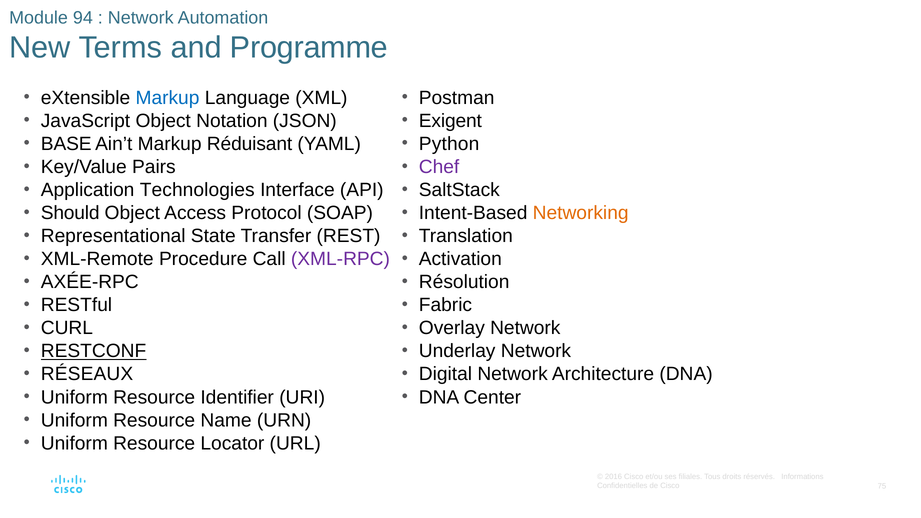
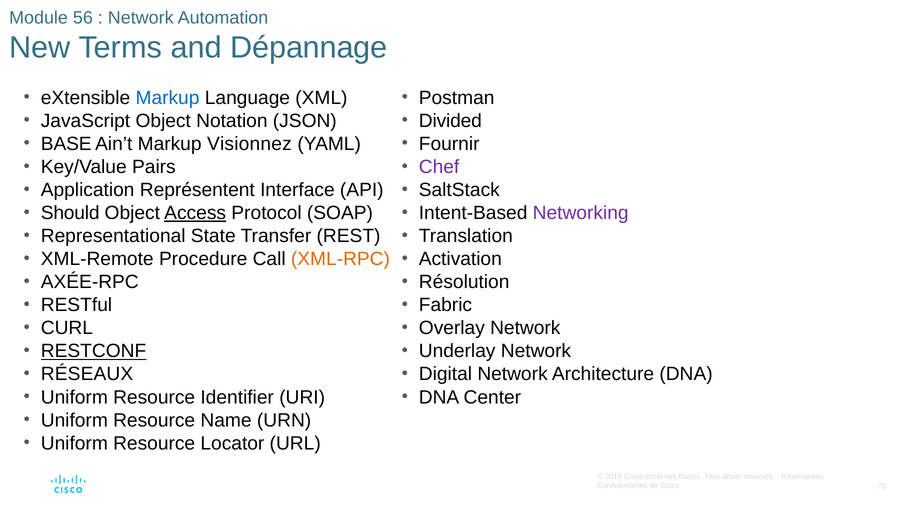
94: 94 -> 56 (83, 18)
Programme: Programme -> Dépannage (309, 48)
Exigent: Exigent -> Divided (450, 121)
Réduisant: Réduisant -> Visionnez (249, 144)
Python: Python -> Fournir (449, 144)
Technologies: Technologies -> Représentent (197, 190)
Access underline: none -> present (195, 213)
Networking colour: orange -> purple (581, 213)
XML-RPC colour: purple -> orange (340, 259)
